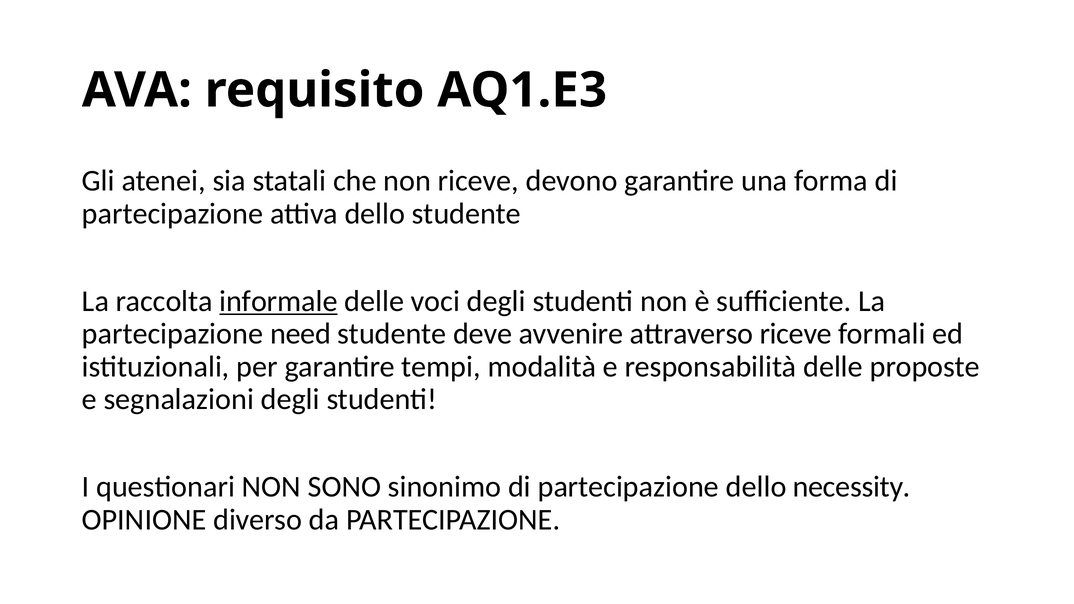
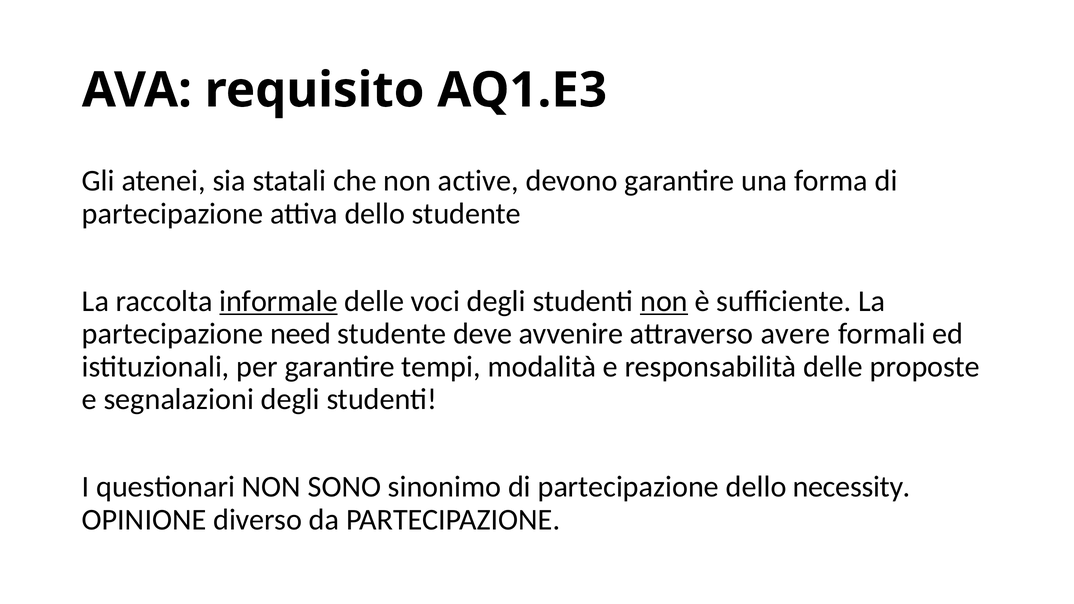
non riceve: riceve -> active (478, 181)
non underline: none -> present (664, 301)
attraverso riceve: riceve -> avere (795, 334)
